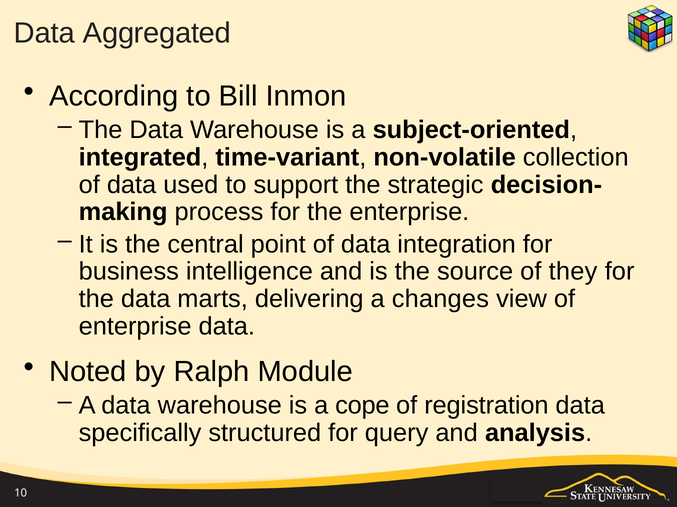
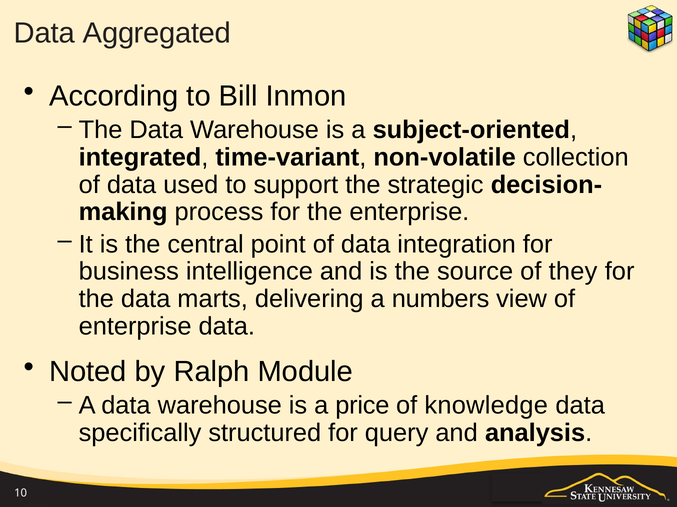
changes: changes -> numbers (441, 299)
cope: cope -> price (362, 406)
registration: registration -> knowledge (486, 406)
